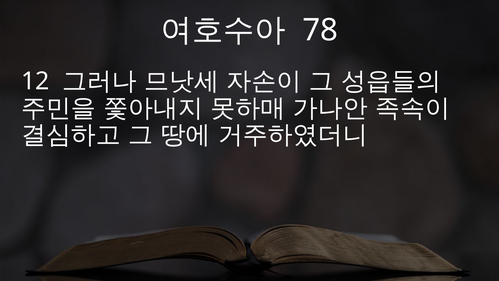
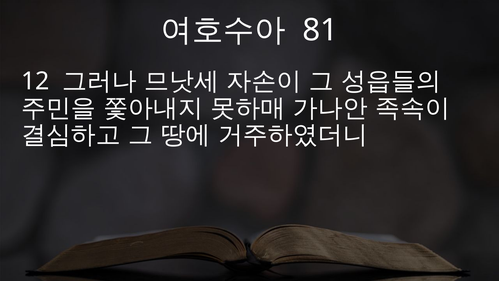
78: 78 -> 81 (320, 30)
